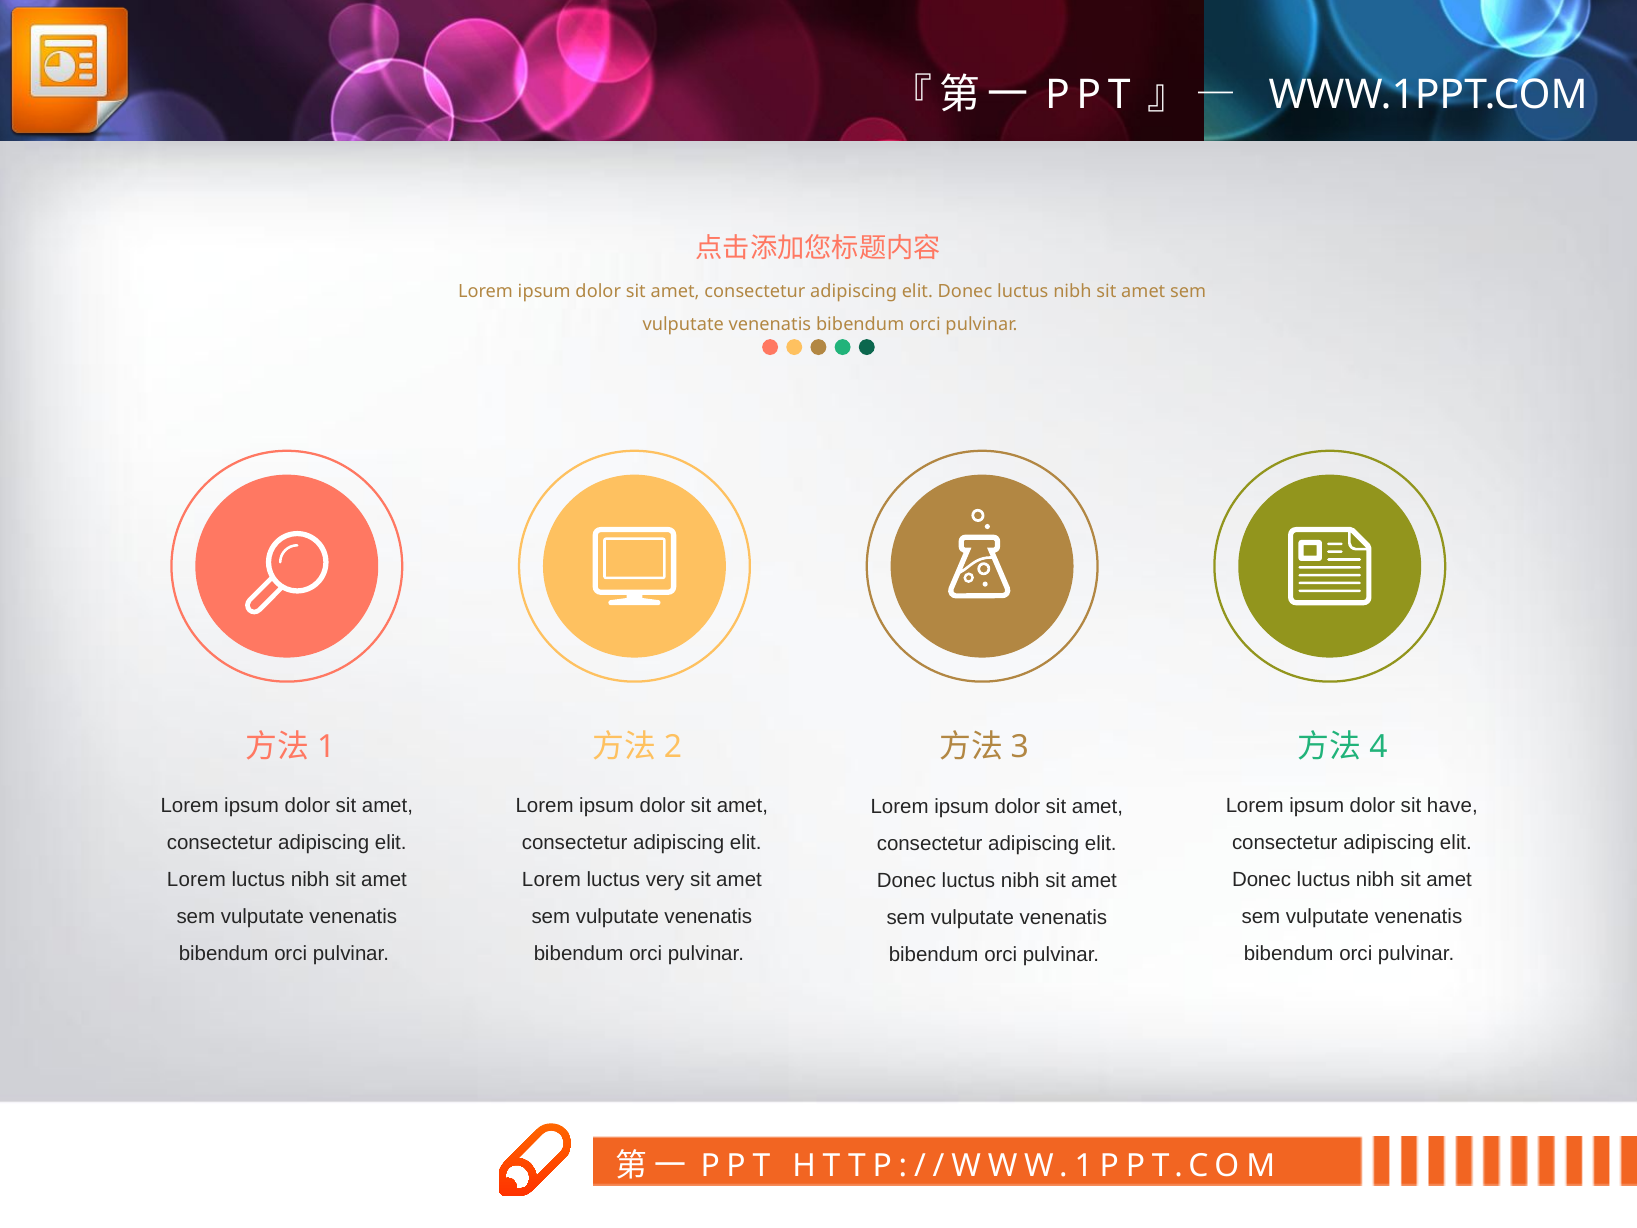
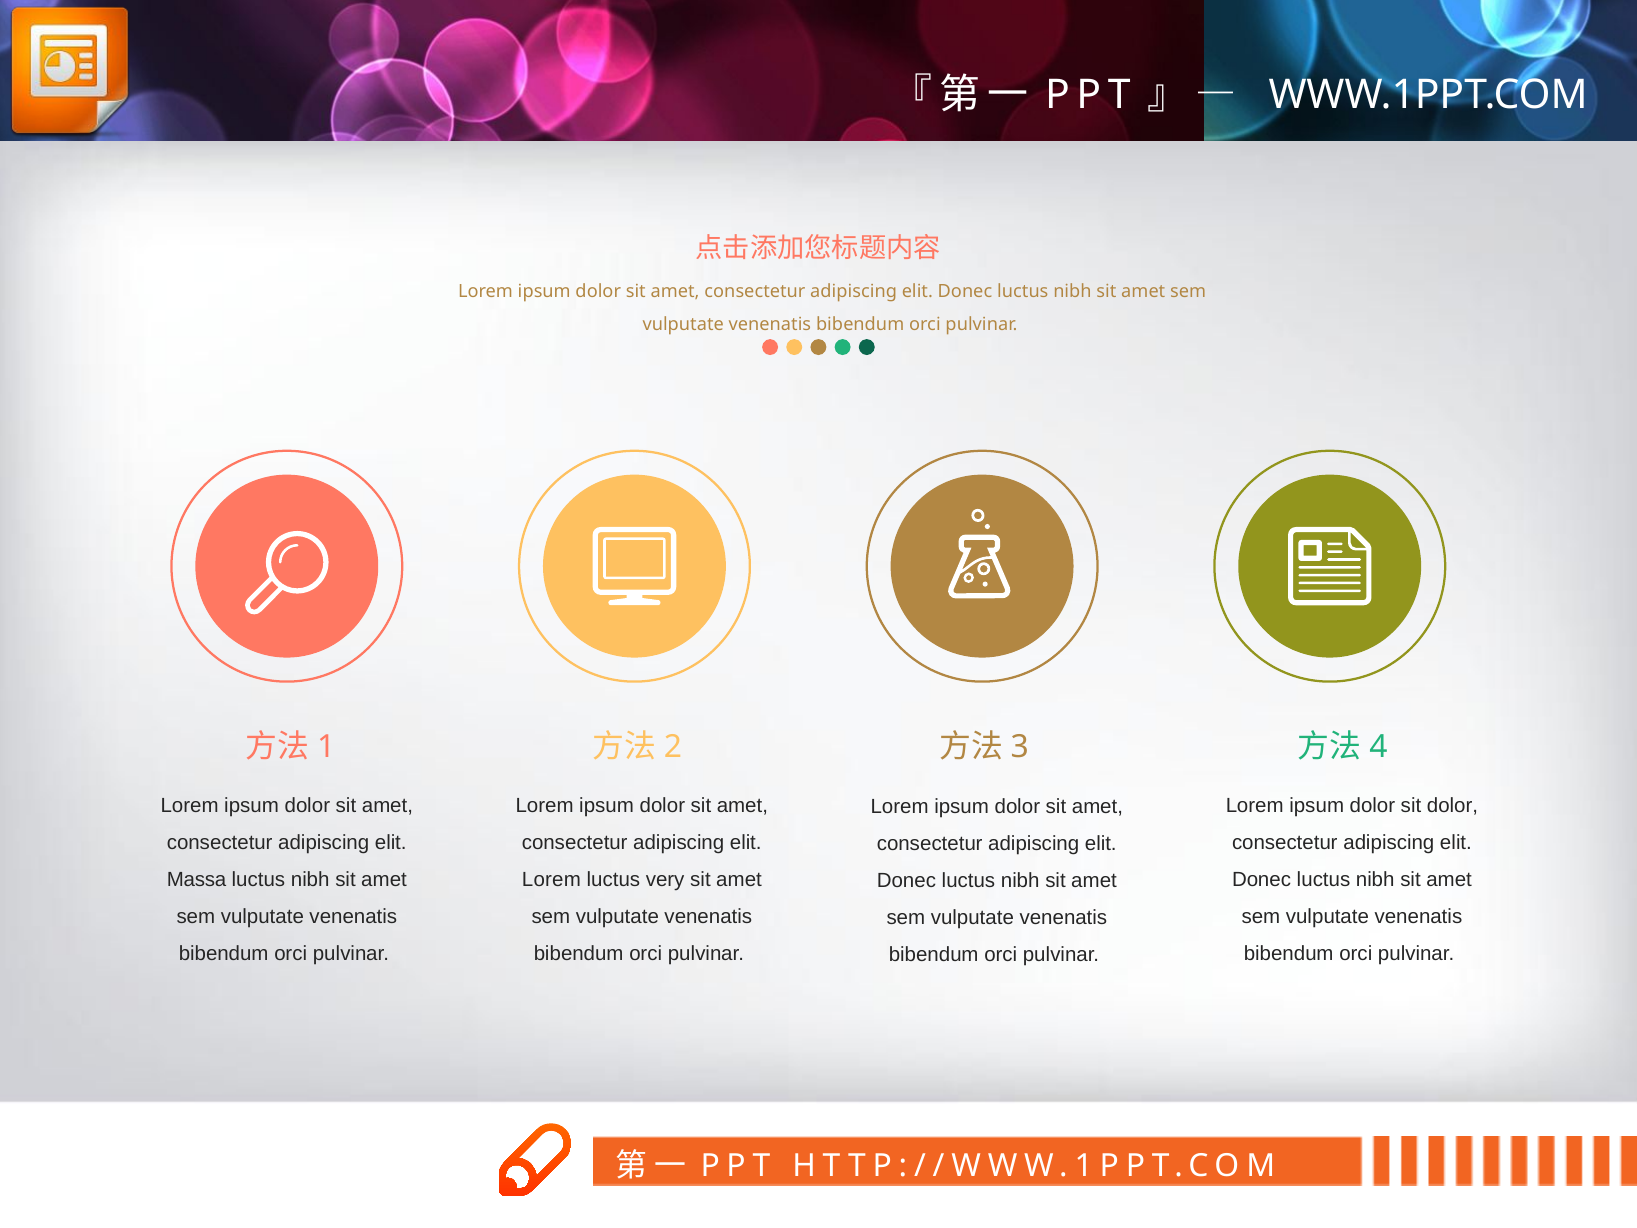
sit have: have -> dolor (1452, 806)
Lorem: Lorem -> Massa (197, 880)
